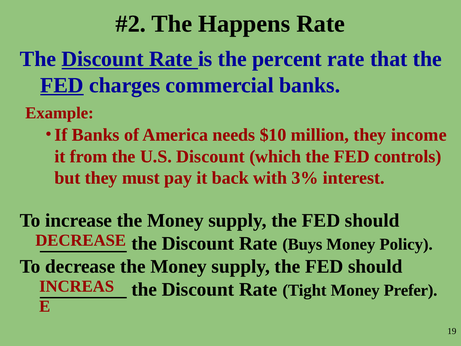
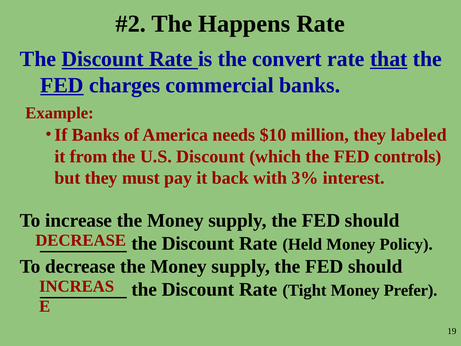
percent: percent -> convert (287, 59)
that underline: none -> present (389, 59)
income: income -> labeled (419, 135)
Buys: Buys -> Held (302, 244)
